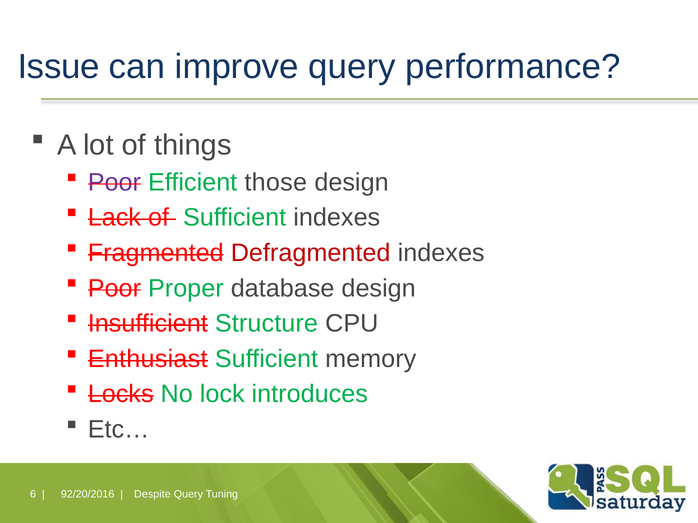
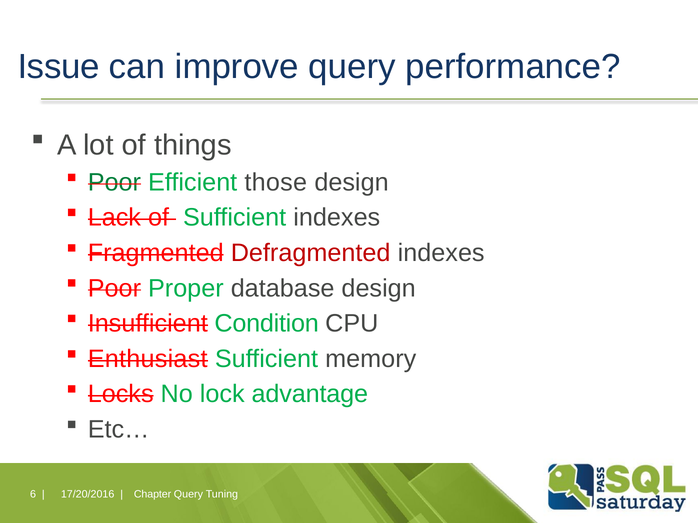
Poor colour: purple -> green (114, 183)
Structure: Structure -> Condition (267, 324)
introduces: introduces -> advantage (310, 395)
92/20/2016: 92/20/2016 -> 17/20/2016 (88, 495)
Despite: Despite -> Chapter (153, 495)
